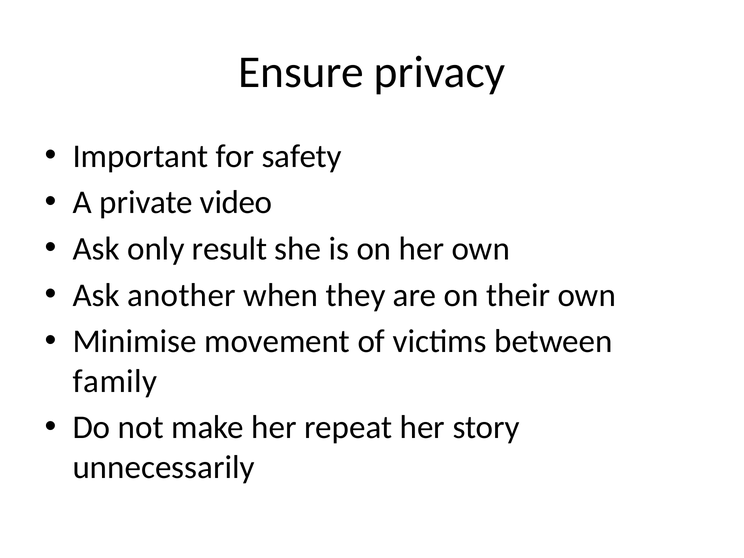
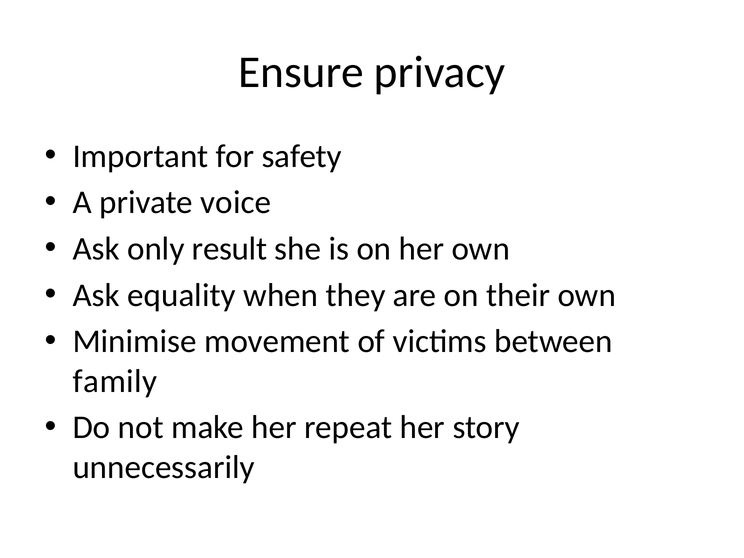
video: video -> voice (236, 202)
another: another -> equality (182, 295)
